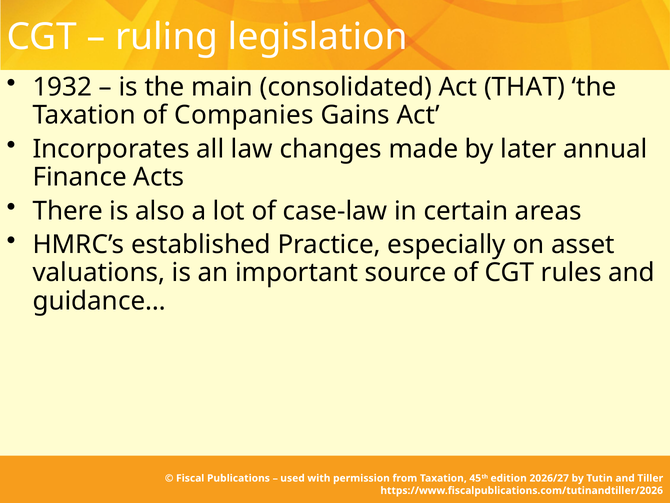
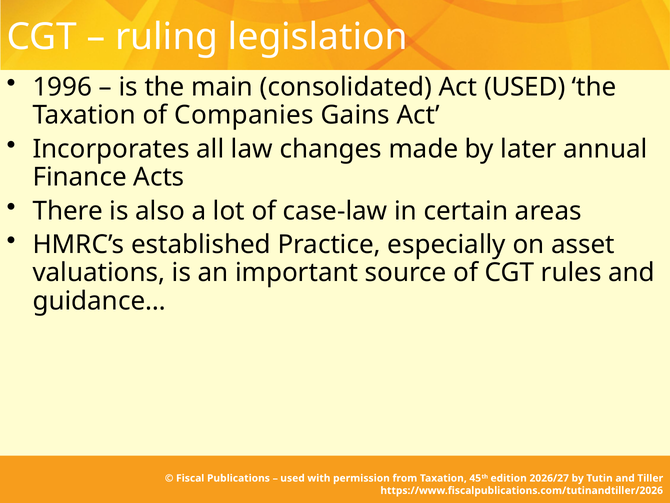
1932: 1932 -> 1996 (62, 87)
Act THAT: THAT -> USED (525, 87)
